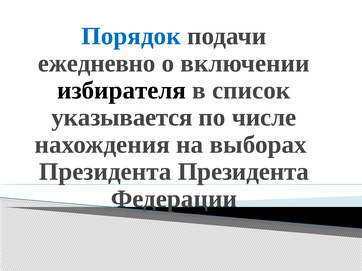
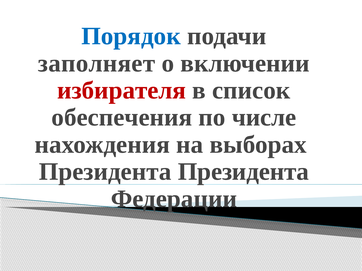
ежедневно: ежедневно -> заполняет (97, 63)
избирателя colour: black -> red (122, 91)
указывается: указывается -> обеспечения (122, 118)
